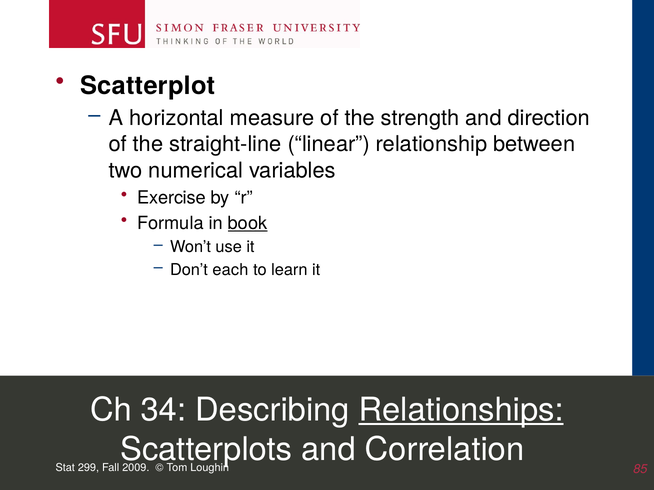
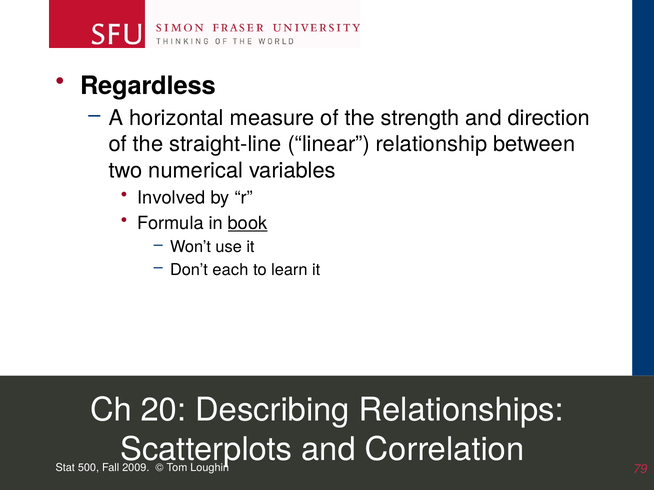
Scatterplot: Scatterplot -> Regardless (148, 86)
Exercise: Exercise -> Involved (171, 198)
34: 34 -> 20 (164, 410)
Relationships underline: present -> none (461, 410)
299: 299 -> 500 (88, 468)
85: 85 -> 79 (640, 470)
